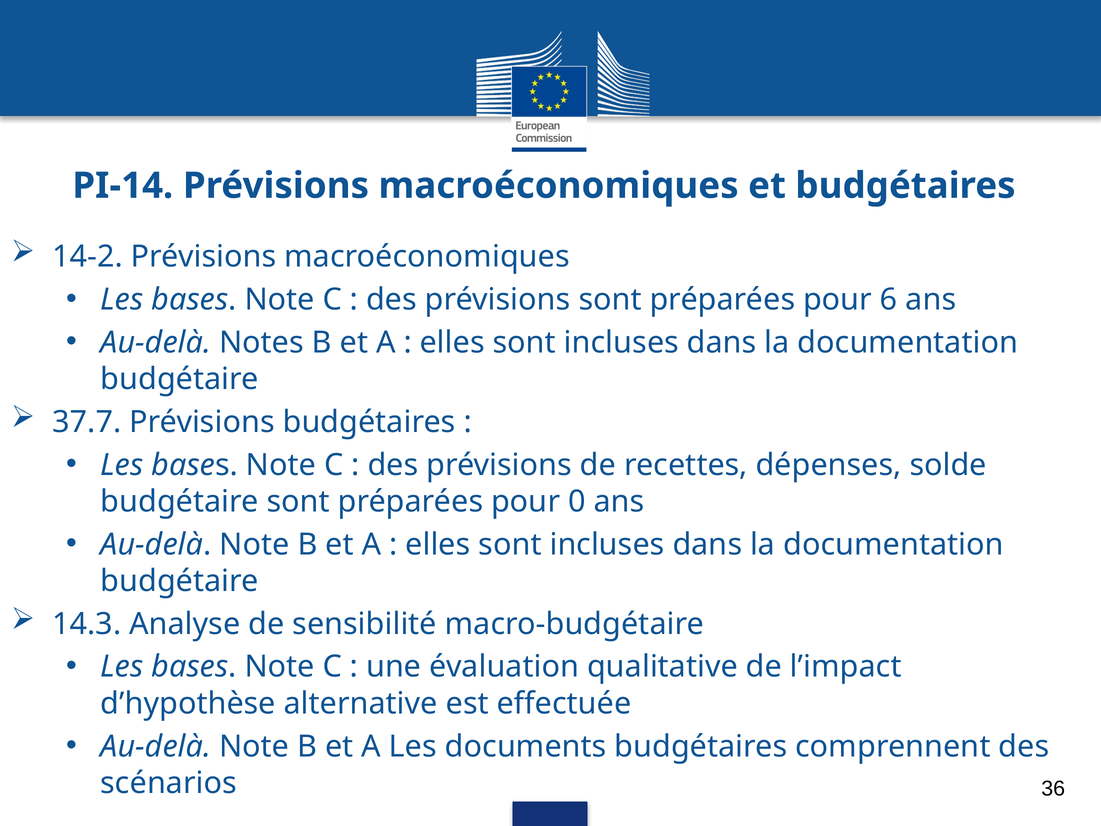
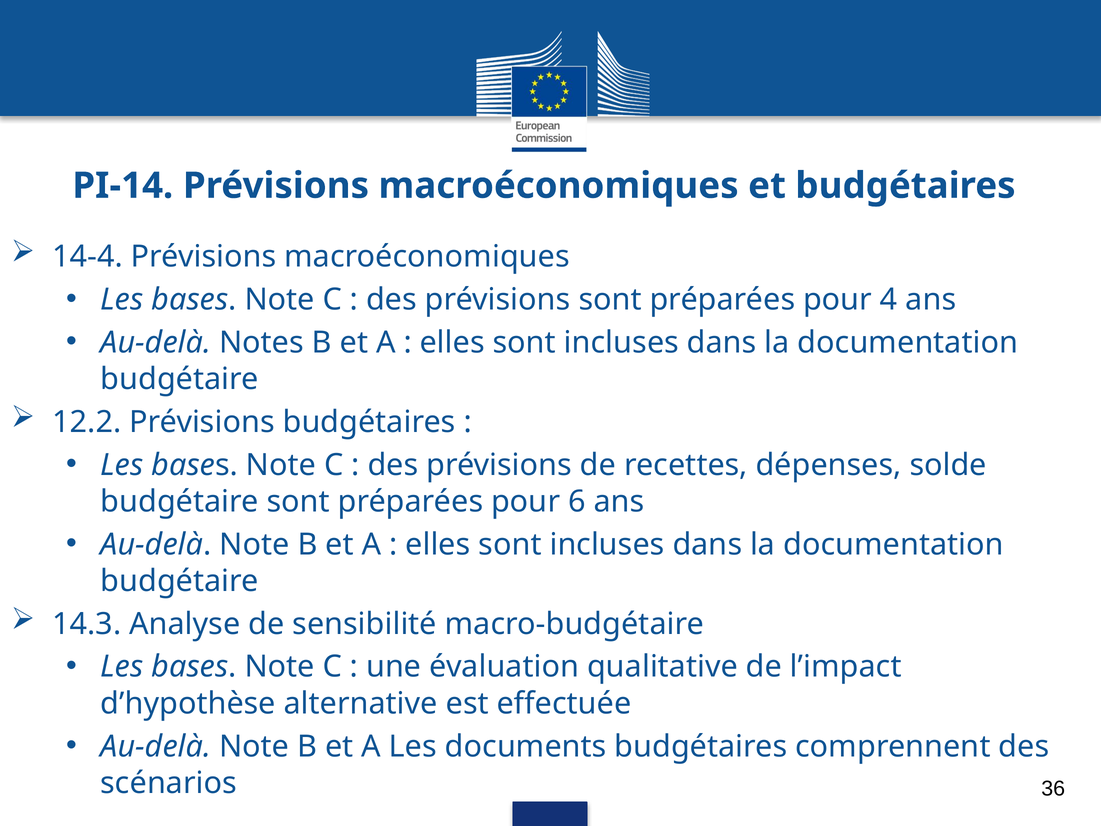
14-2: 14-2 -> 14-4 (88, 257)
6: 6 -> 4 (889, 300)
37.7: 37.7 -> 12.2 (87, 422)
0: 0 -> 6 (577, 501)
